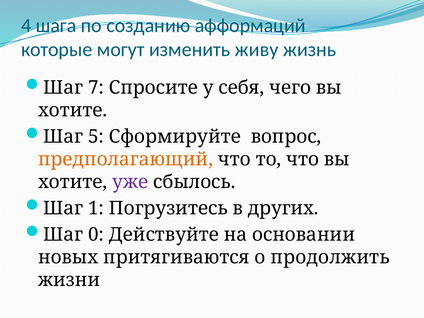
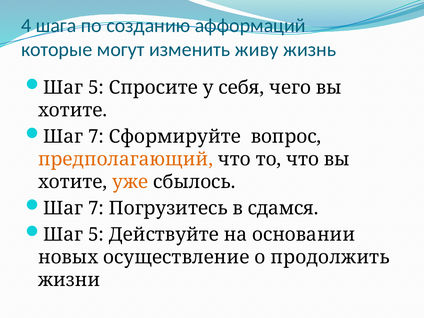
7: 7 -> 5 (96, 88)
5: 5 -> 7 (96, 137)
уже colour: purple -> orange (130, 182)
1: 1 -> 7 (96, 208)
других: других -> сдамся (283, 208)
0: 0 -> 5 (96, 235)
притягиваются: притягиваются -> осуществление (176, 257)
